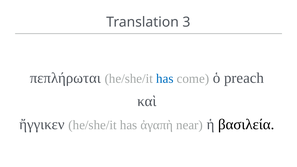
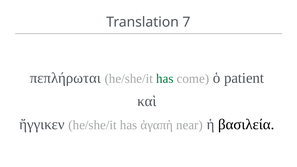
3: 3 -> 7 (187, 22)
has colour: blue -> green (165, 79)
preach: preach -> patient (244, 78)
